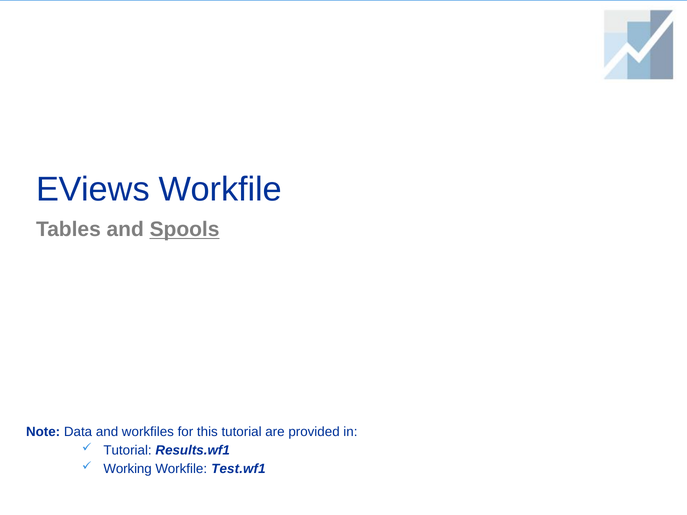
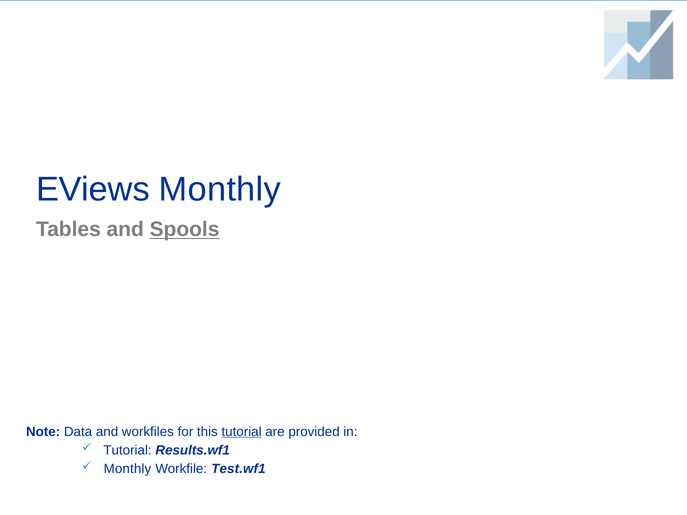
EViews Workfile: Workfile -> Monthly (220, 190)
tutorial underline: none -> present (242, 432)
Working: Working -> Monthly (127, 469)
